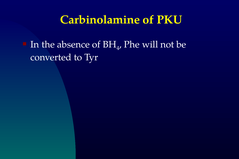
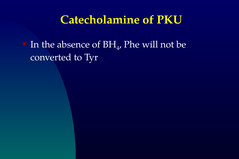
Carbinolamine: Carbinolamine -> Catecholamine (100, 20)
